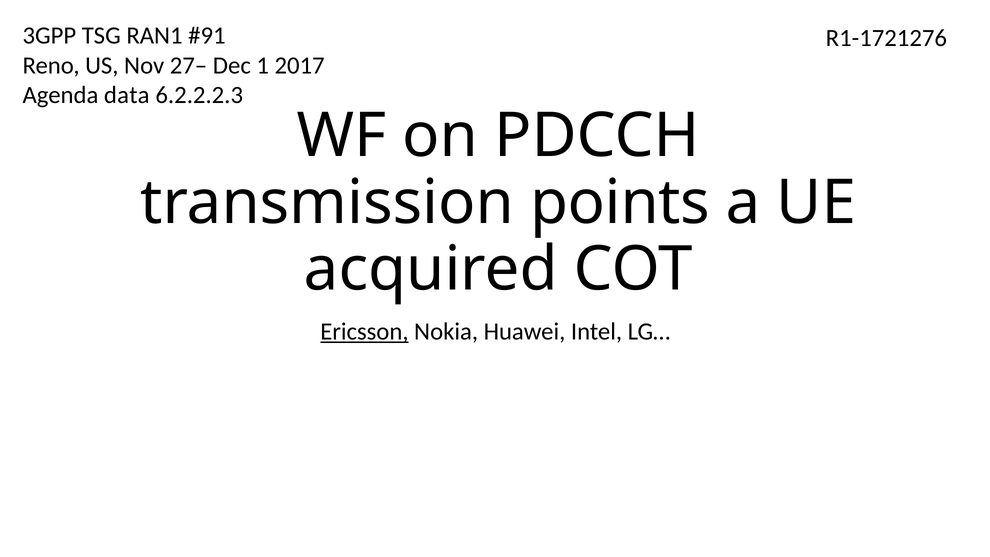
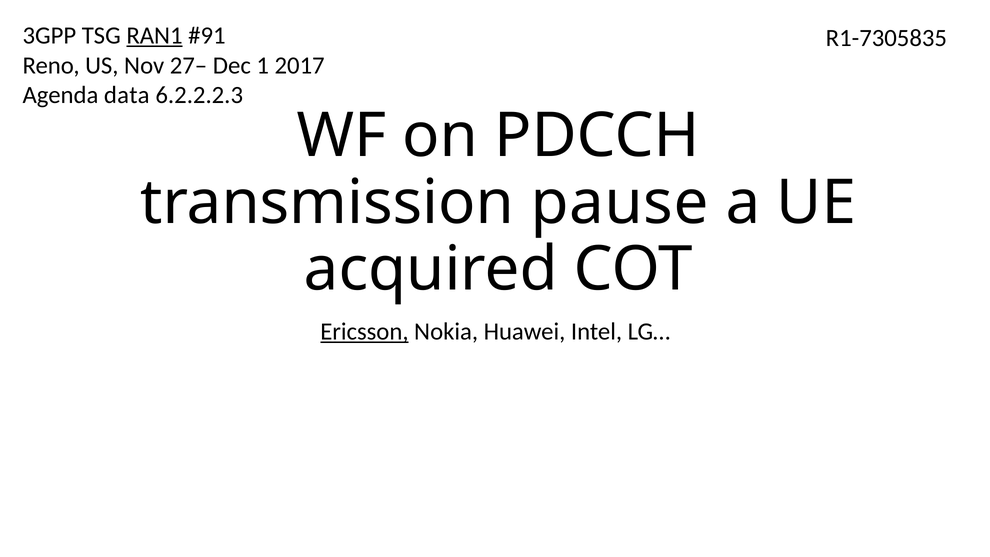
RAN1 underline: none -> present (155, 36)
R1-1721276: R1-1721276 -> R1-7305835 (886, 38)
points: points -> pause (620, 203)
